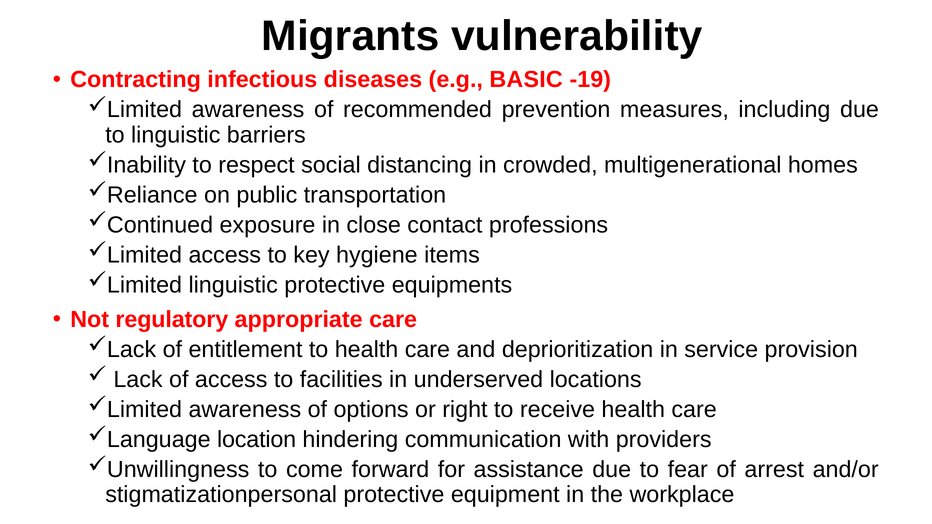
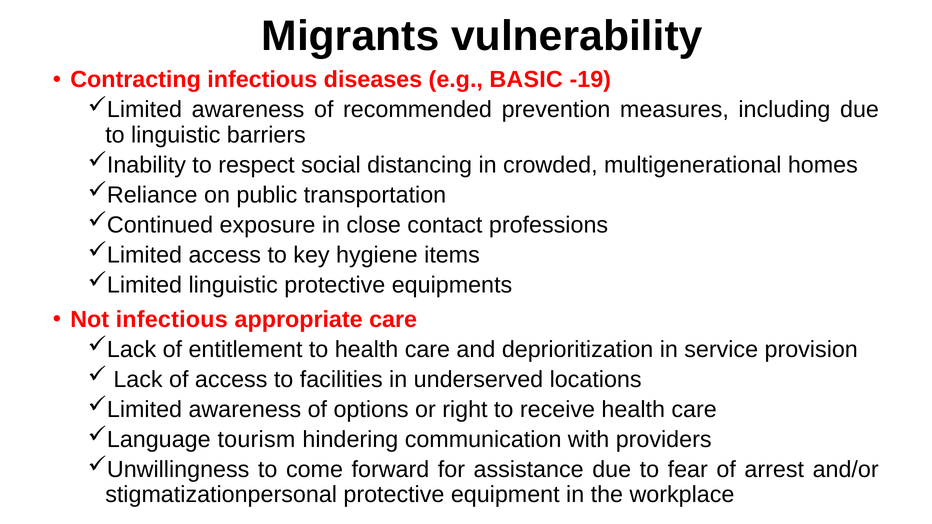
Not regulatory: regulatory -> infectious (172, 320)
location: location -> tourism (256, 440)
